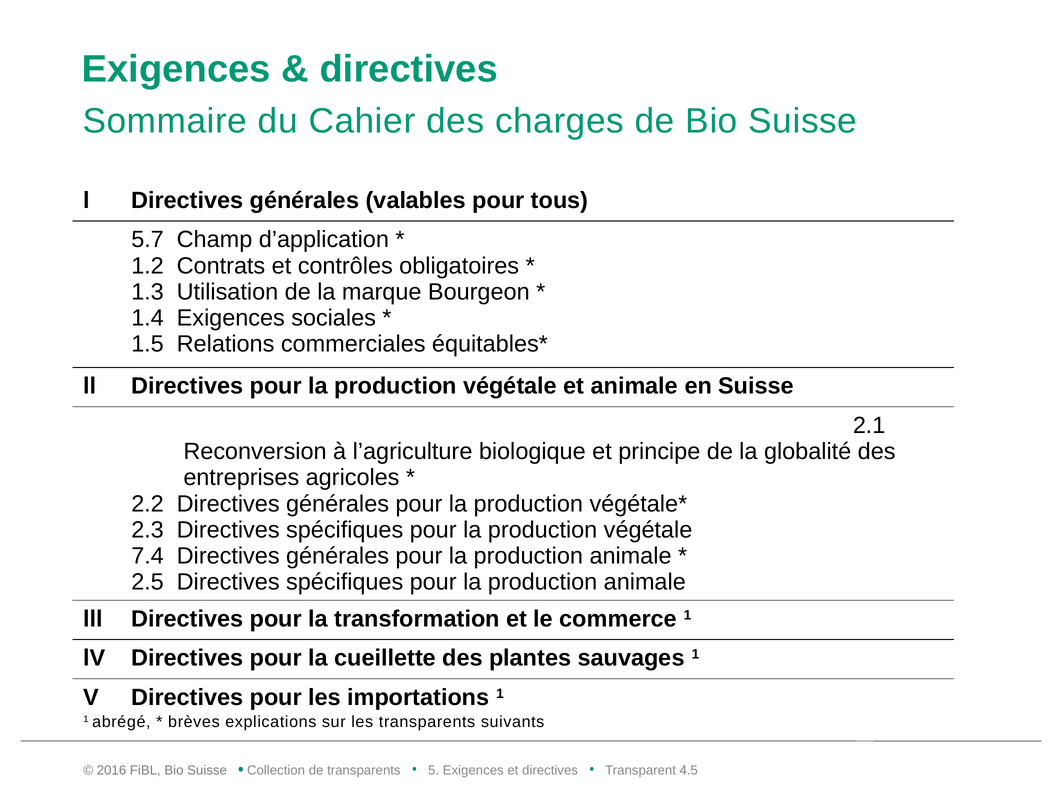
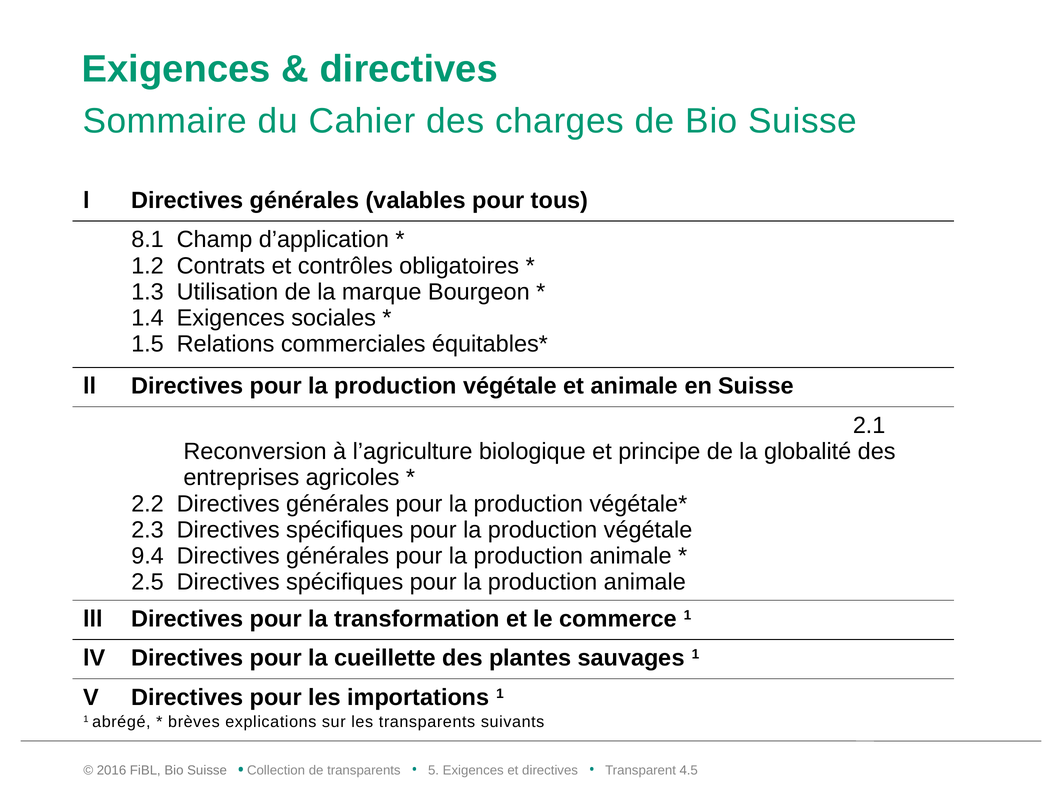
5.7: 5.7 -> 8.1 (148, 240)
7.4: 7.4 -> 9.4 (148, 556)
